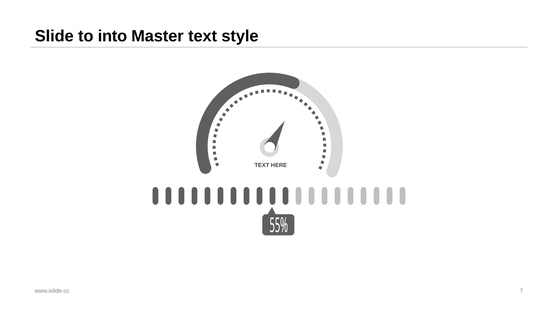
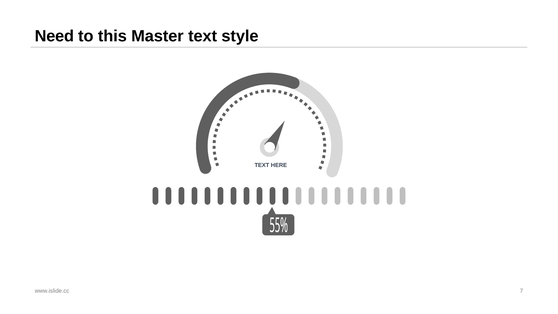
Slide: Slide -> Need (54, 36)
into: into -> this (112, 36)
